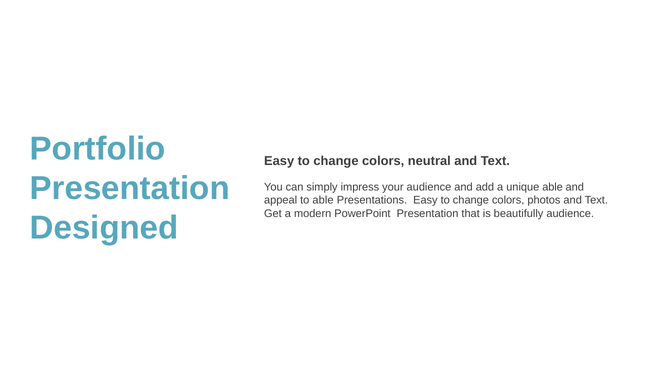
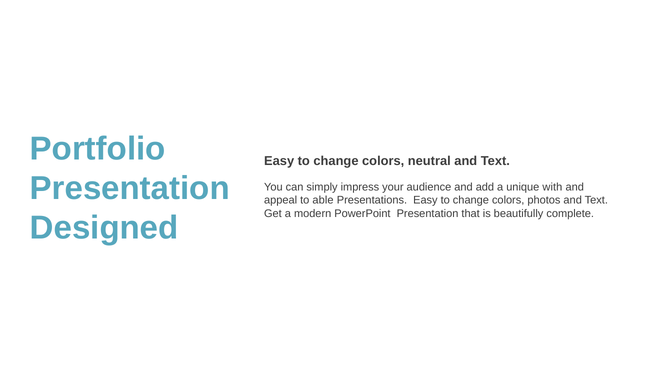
unique able: able -> with (552, 187)
beautifully audience: audience -> complete (570, 213)
